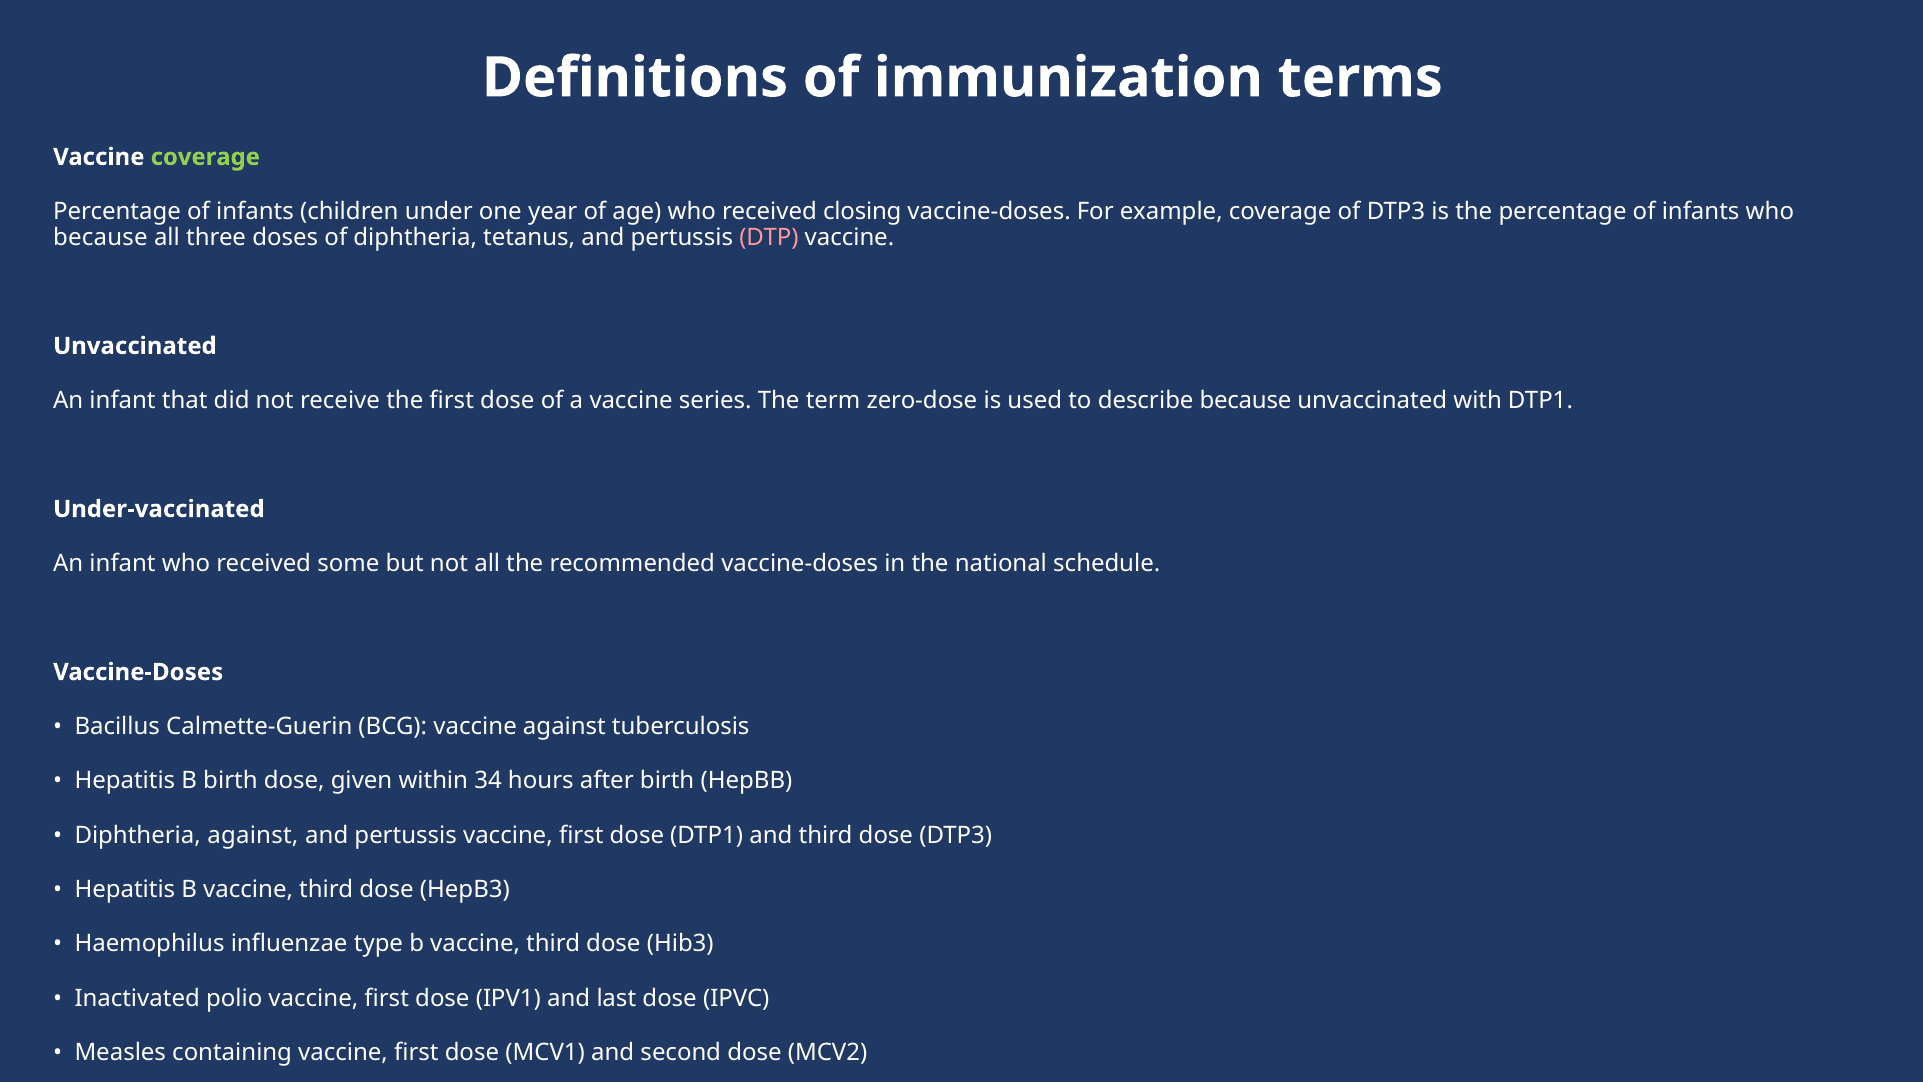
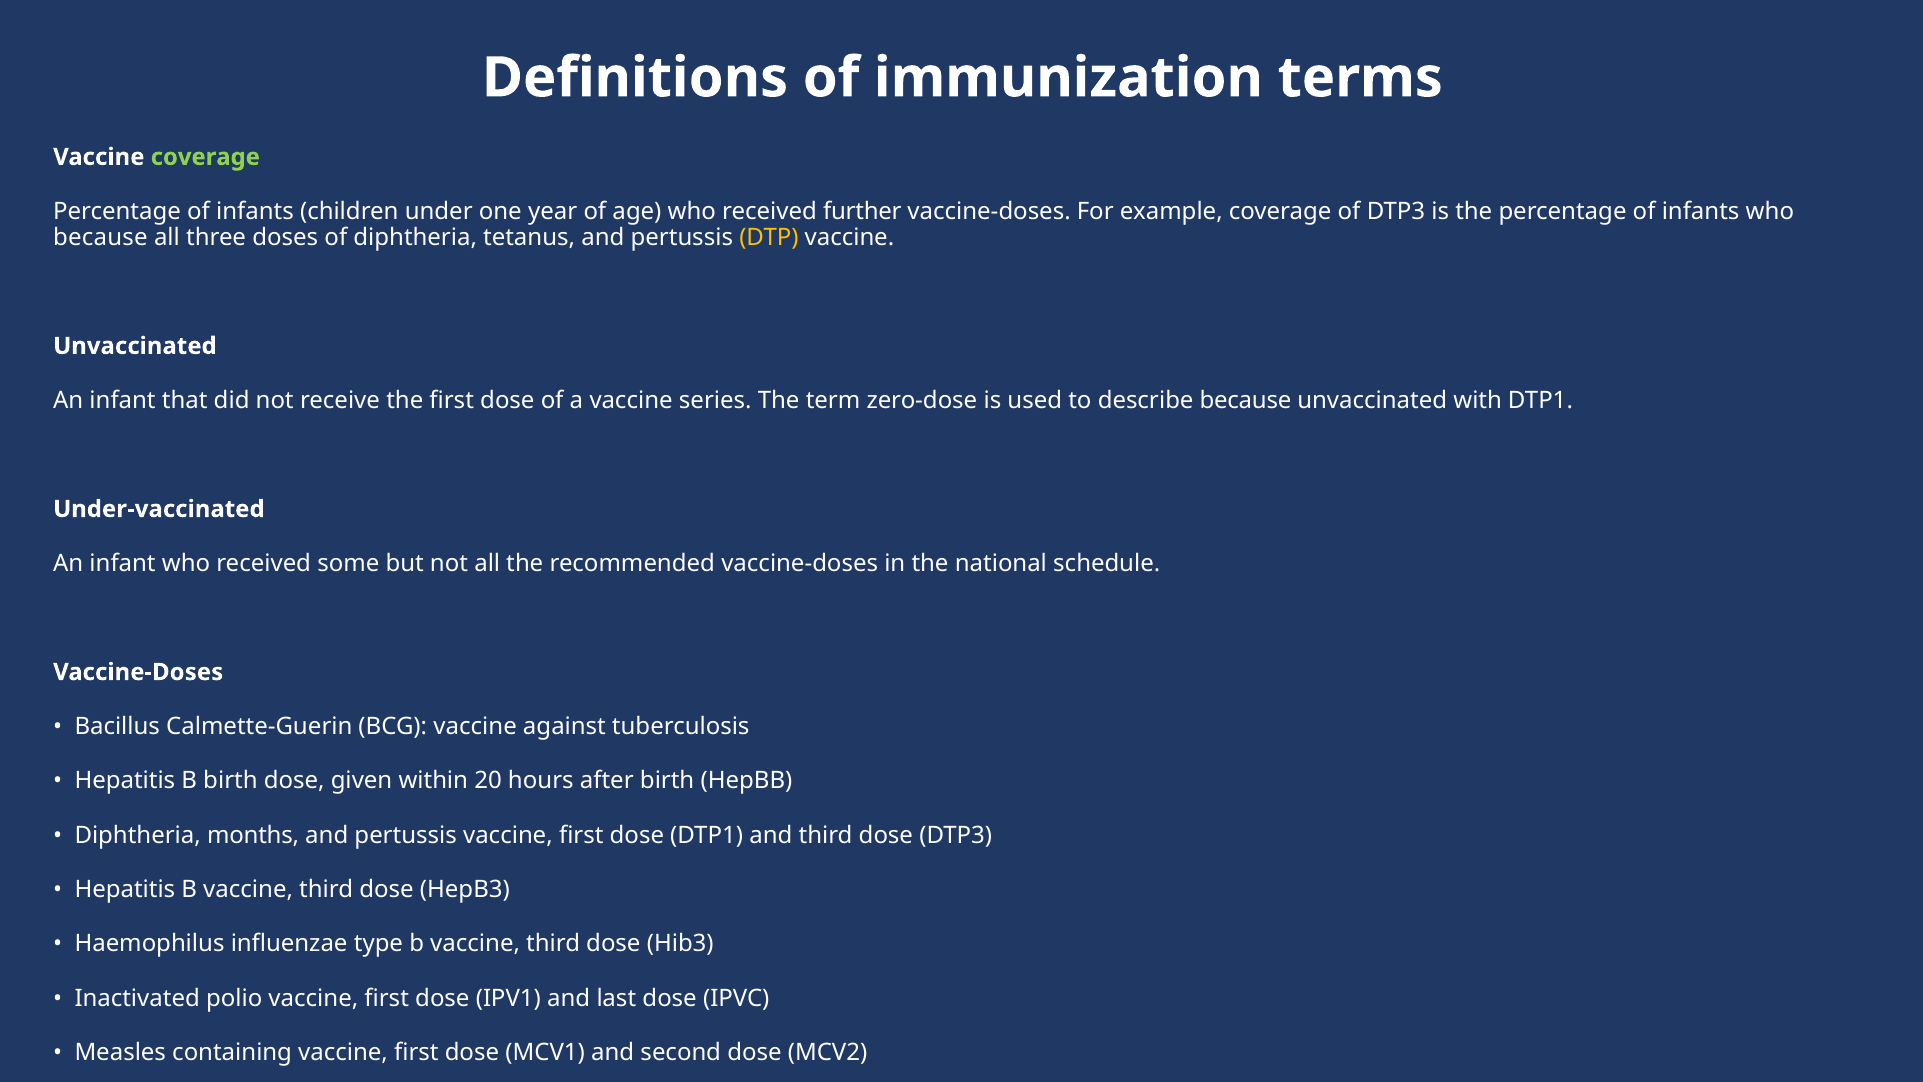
closing: closing -> further (862, 211)
DTP colour: pink -> yellow (769, 237)
34: 34 -> 20 (488, 781)
Diphtheria against: against -> months (253, 835)
